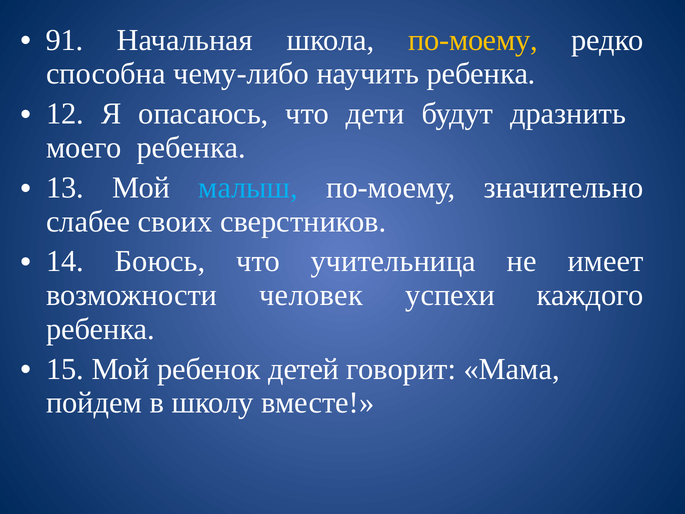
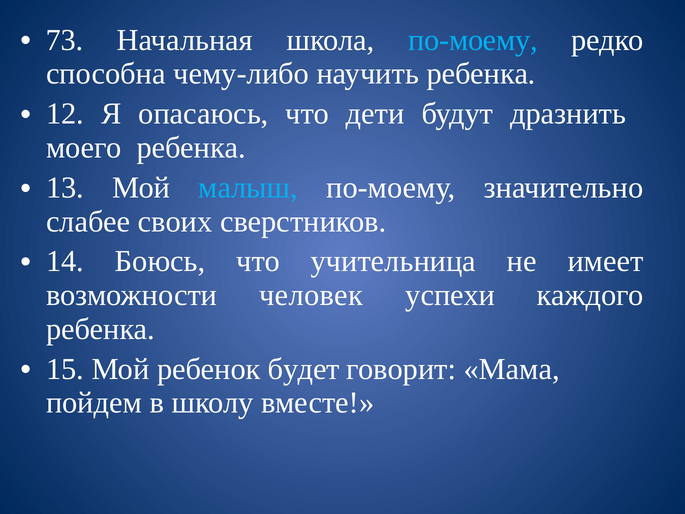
91: 91 -> 73 (65, 40)
по-моему colour: yellow -> light blue (473, 40)
детей: детей -> будет (304, 369)
